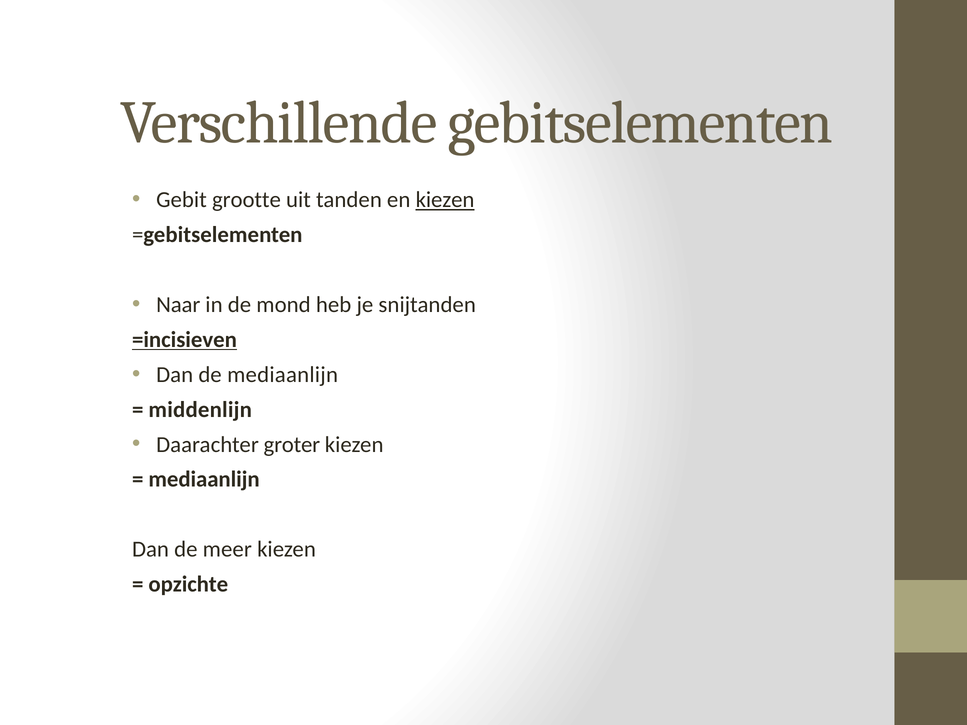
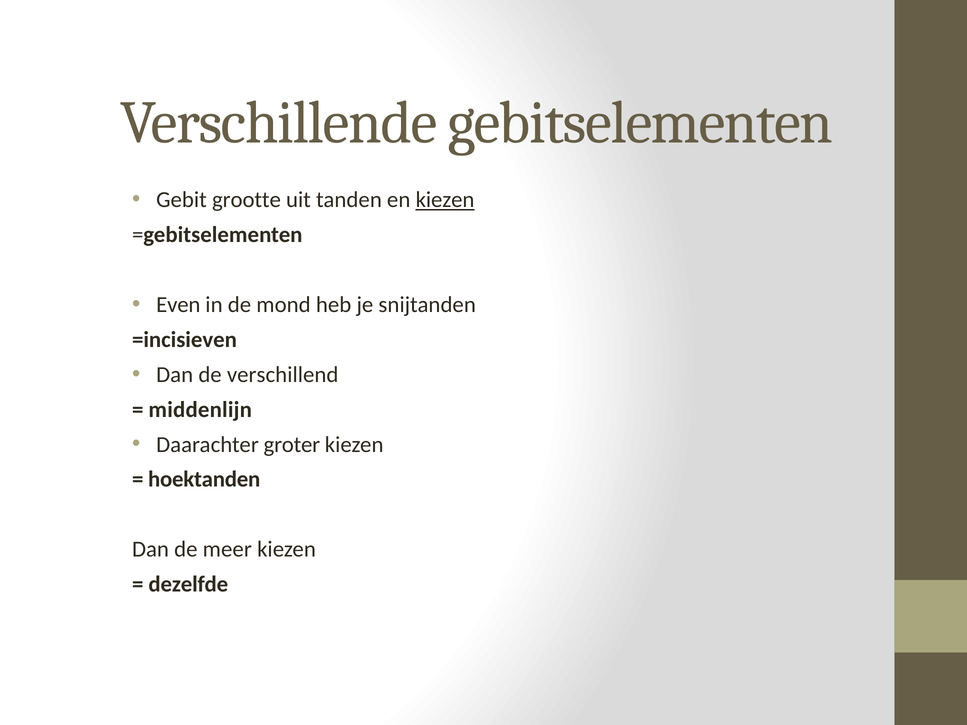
Naar: Naar -> Even (178, 305)
=incisieven underline: present -> none (184, 340)
de mediaanlijn: mediaanlijn -> verschillend (283, 375)
mediaanlijn: mediaanlijn -> hoektanden (204, 480)
opzichte: opzichte -> dezelfde (188, 584)
